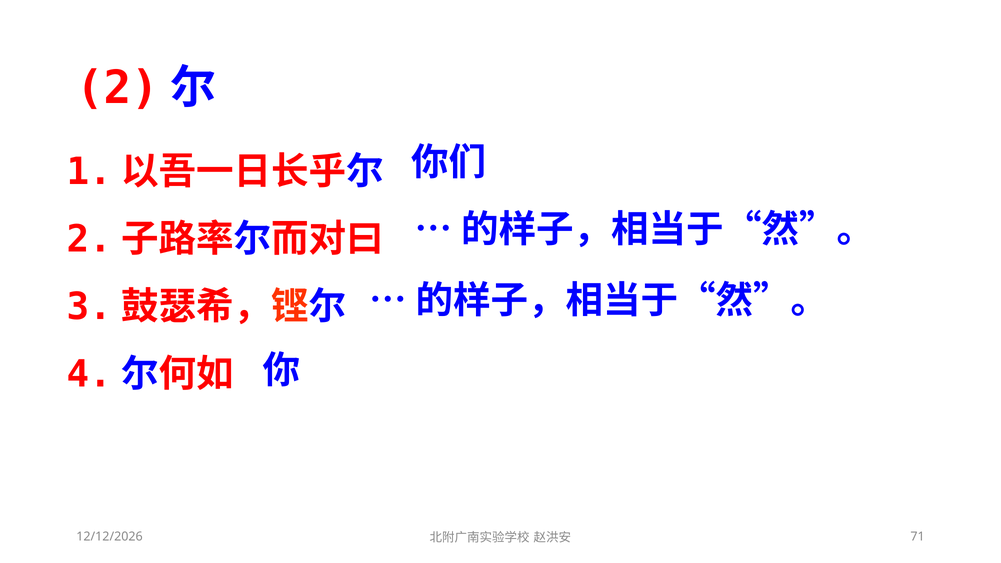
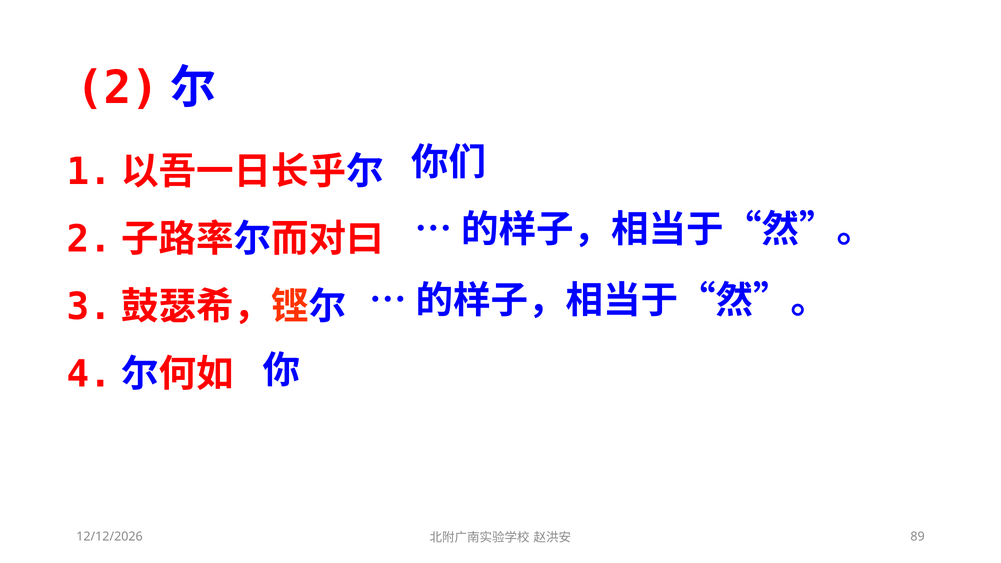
71: 71 -> 89 (918, 537)
